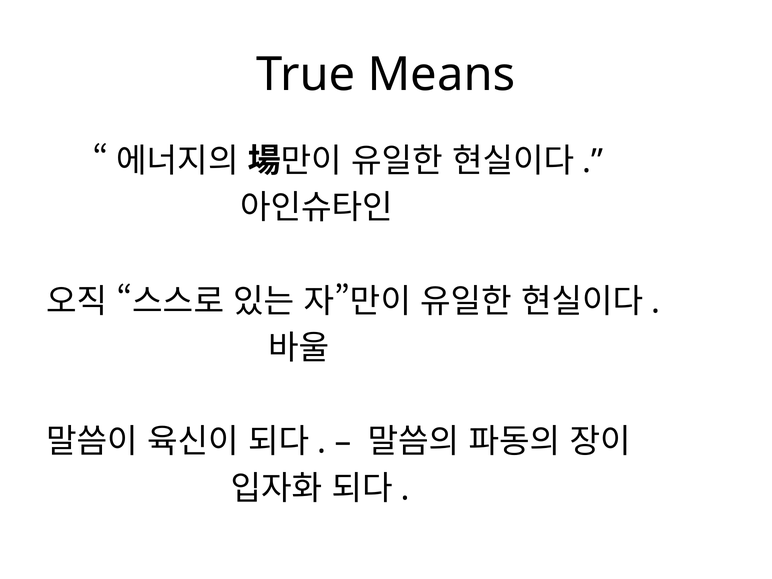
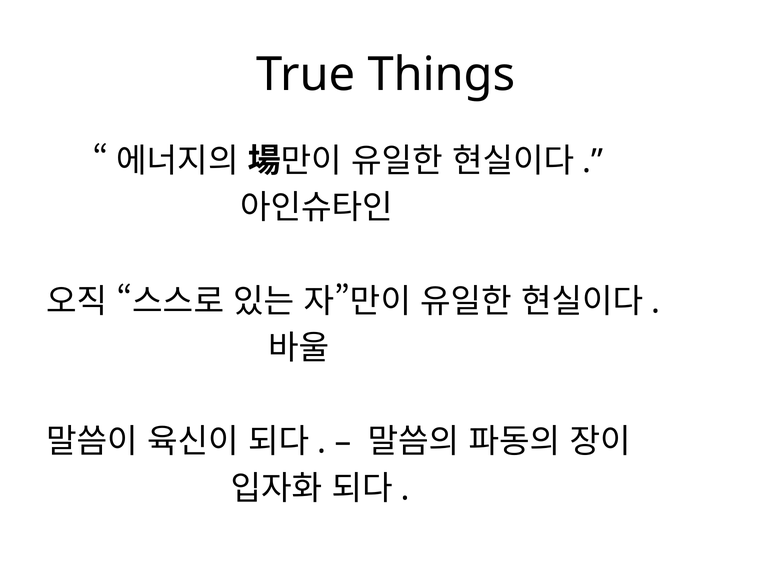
Means: Means -> Things (442, 75)
